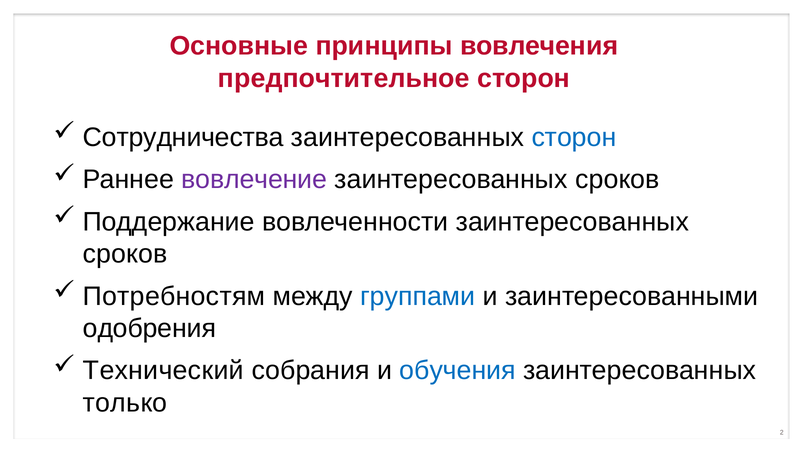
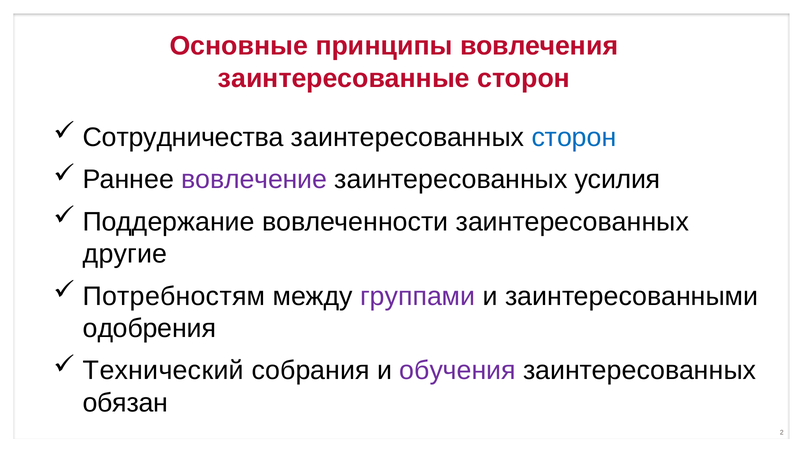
предпочтительное: предпочтительное -> заинтересованные (344, 78)
сроков: сроков -> усилия (618, 179)
сроков: сроков -> другие (125, 254)
группами colour: blue -> purple (418, 296)
обучения colour: blue -> purple (458, 370)
только: только -> обязан (125, 403)
